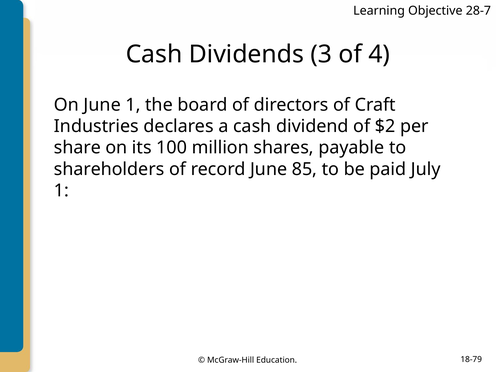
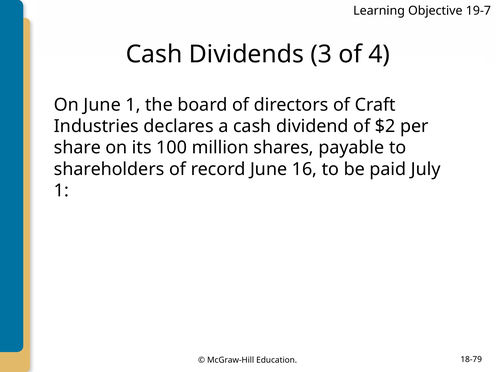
28-7: 28-7 -> 19-7 (478, 11)
85: 85 -> 16 (304, 169)
